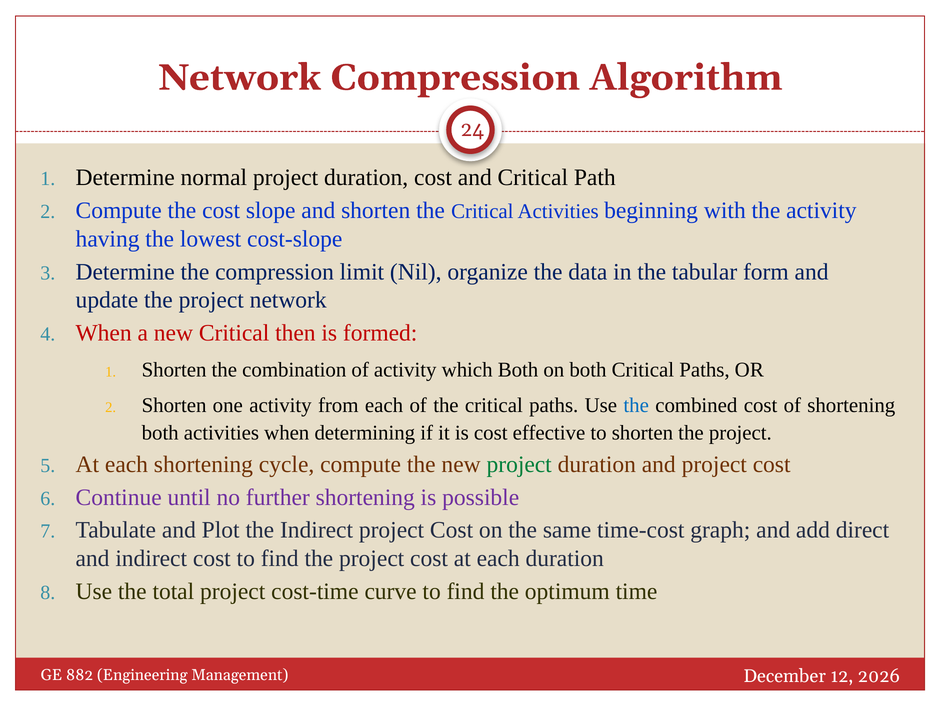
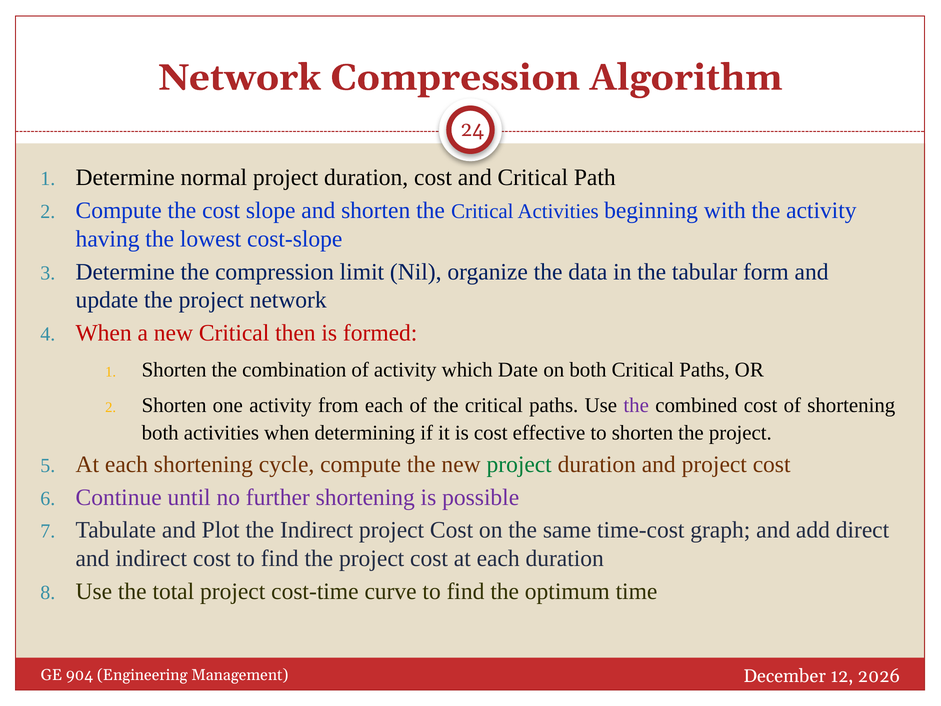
which Both: Both -> Date (518, 370)
the colour: blue -> purple (636, 405)
882: 882 -> 904 (80, 675)
